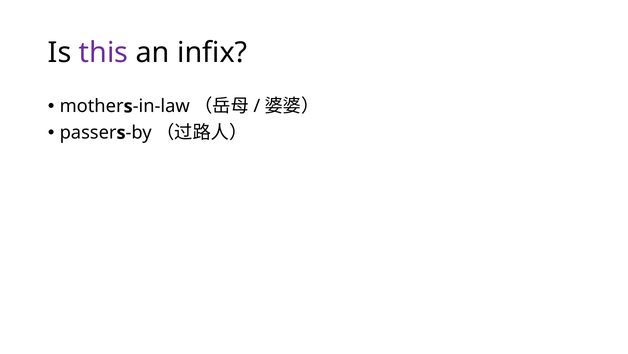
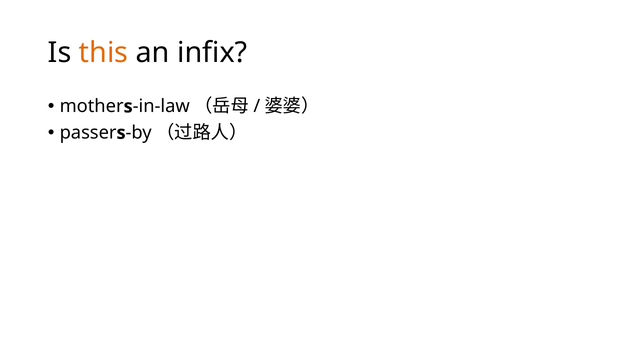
this colour: purple -> orange (104, 53)
